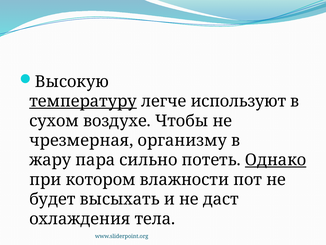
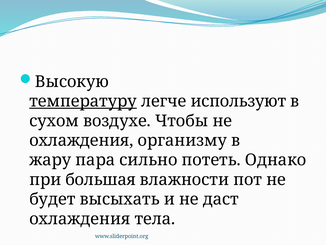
чрезмерная: чрезмерная -> охлаждения (81, 140)
Однако underline: present -> none (276, 160)
котором: котором -> большая (101, 179)
